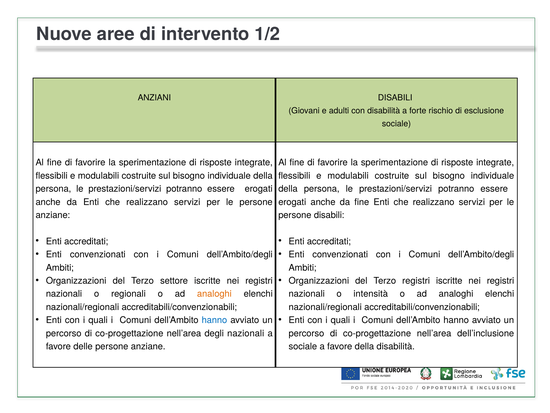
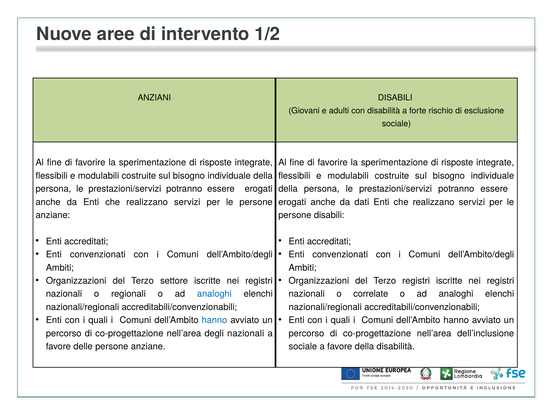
da fine: fine -> dati (362, 202)
analoghi colour: orange -> blue (214, 294)
intensità: intensità -> correlate (371, 294)
